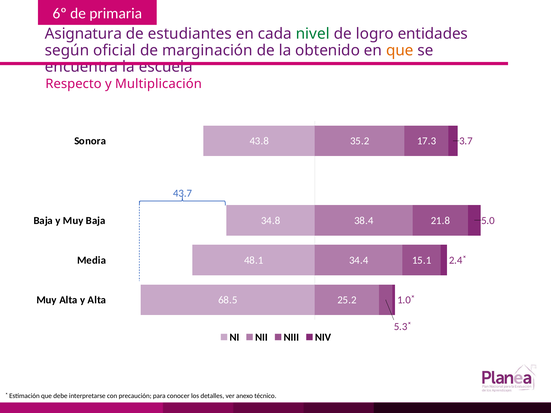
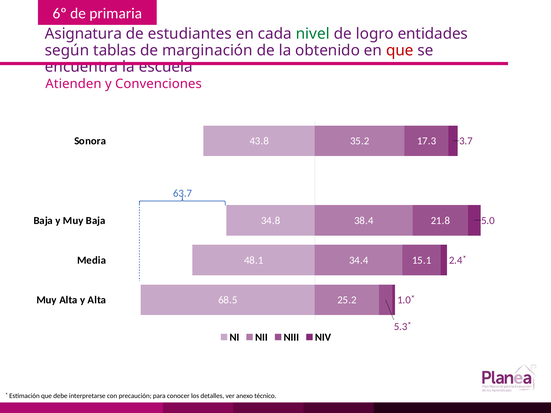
oficial: oficial -> tablas (115, 50)
que colour: orange -> red (400, 50)
Respecto: Respecto -> Atienden (73, 84)
Multiplicación: Multiplicación -> Convenciones (158, 84)
43.7: 43.7 -> 63.7 (183, 194)
